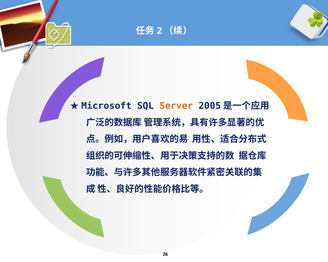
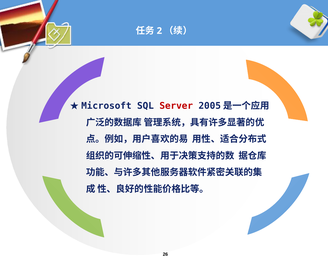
Server colour: orange -> red (176, 106)
